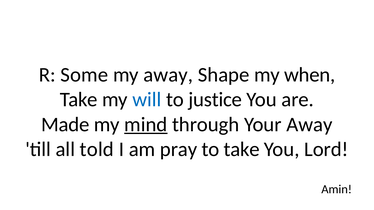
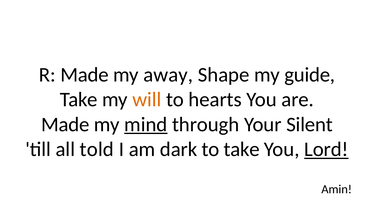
R Some: Some -> Made (85, 75)
when: when -> guide (310, 75)
will colour: blue -> orange (147, 100)
justice: justice -> hearts (215, 100)
Your Away: Away -> Silent (310, 125)
pray: pray -> dark (179, 150)
Lord underline: none -> present (326, 150)
